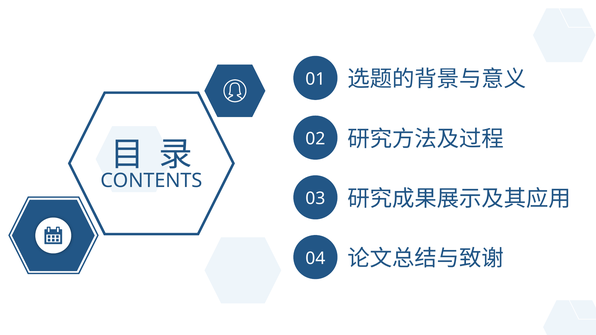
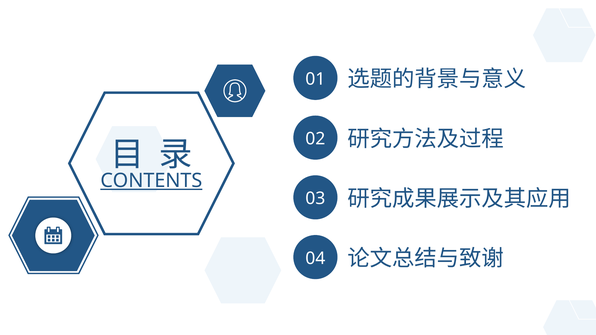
CONTENTS underline: none -> present (151, 181)
